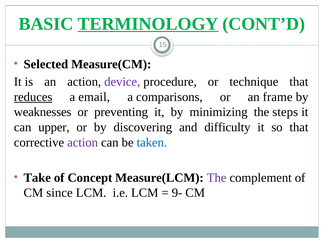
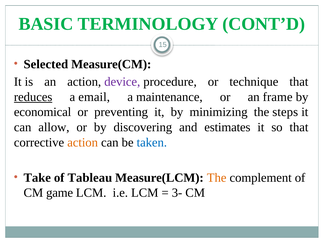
TERMINOLOGY underline: present -> none (148, 24)
comparisons: comparisons -> maintenance (169, 97)
weaknesses: weaknesses -> economical (43, 112)
upper: upper -> allow (54, 127)
difficulty: difficulty -> estimates (227, 127)
action colour: purple -> orange (83, 142)
Concept: Concept -> Tableau (90, 178)
The colour: purple -> orange (217, 178)
since: since -> game (60, 193)
9-: 9- -> 3- (177, 193)
